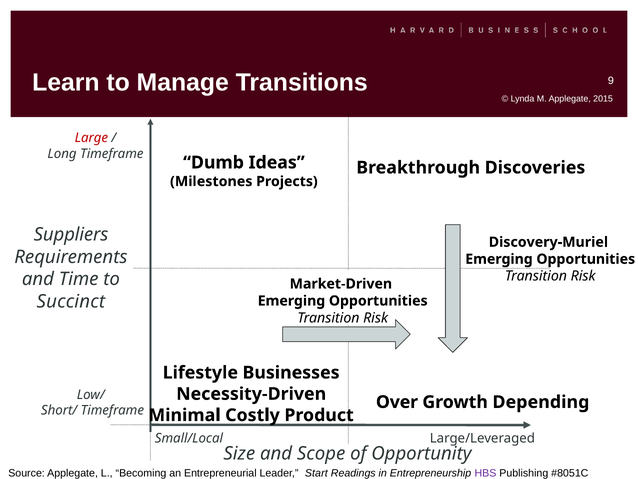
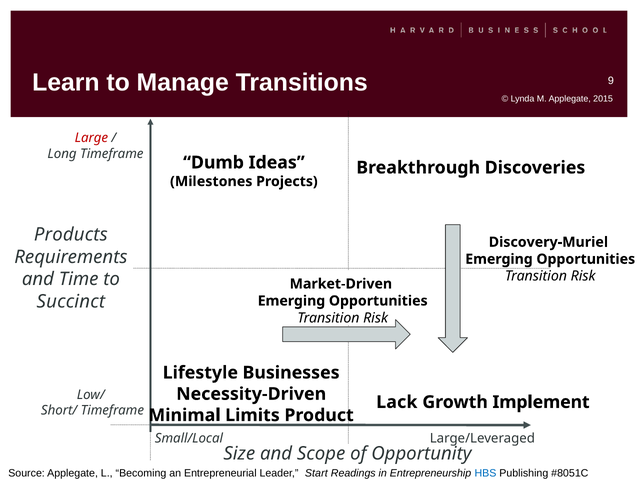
Suppliers: Suppliers -> Products (71, 234)
Over: Over -> Lack (397, 402)
Depending: Depending -> Implement (541, 402)
Costly: Costly -> Limits (252, 415)
HBS colour: purple -> blue (485, 473)
